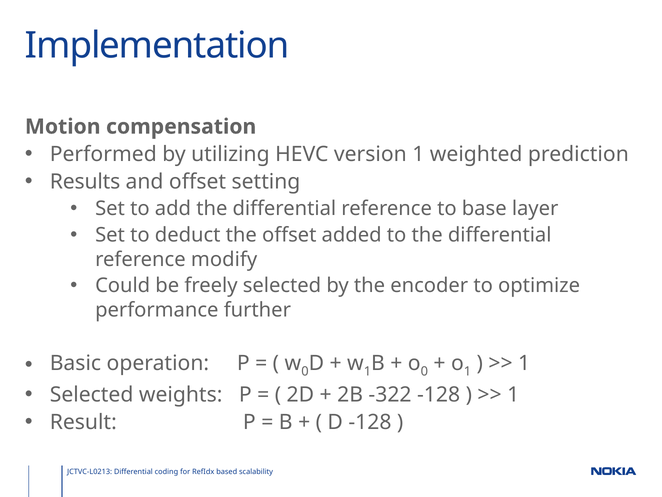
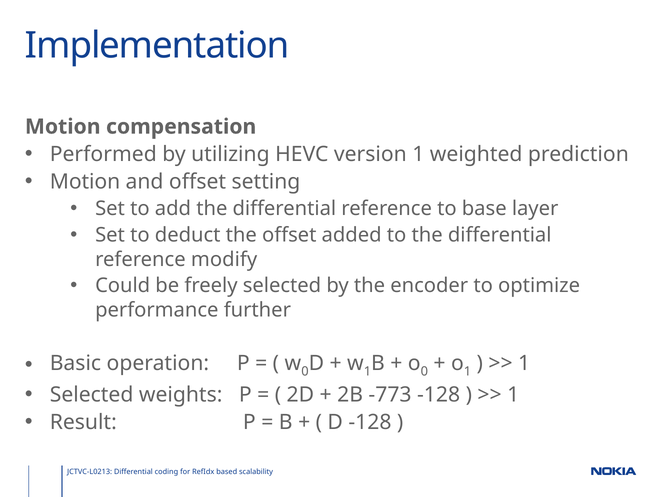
Results: Results -> Motion (85, 182)
-322: -322 -> -773 (390, 394)
